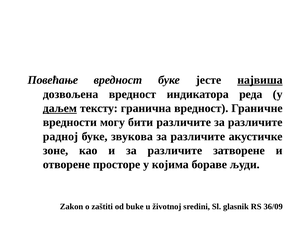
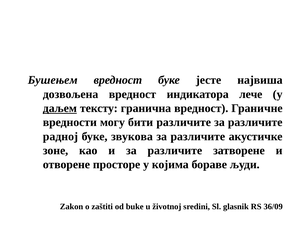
Повећање: Повећање -> Бушењем (53, 80)
највиша underline: present -> none (260, 80)
реда: реда -> лече (251, 94)
